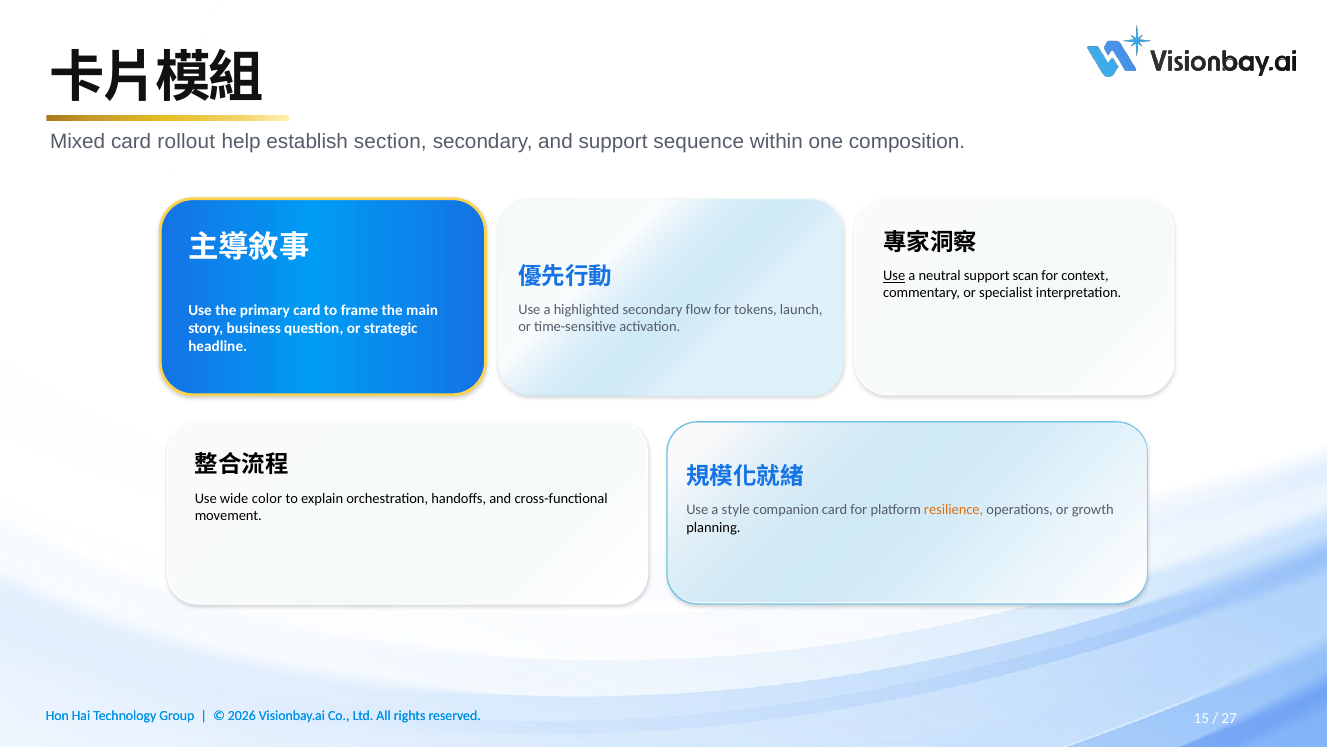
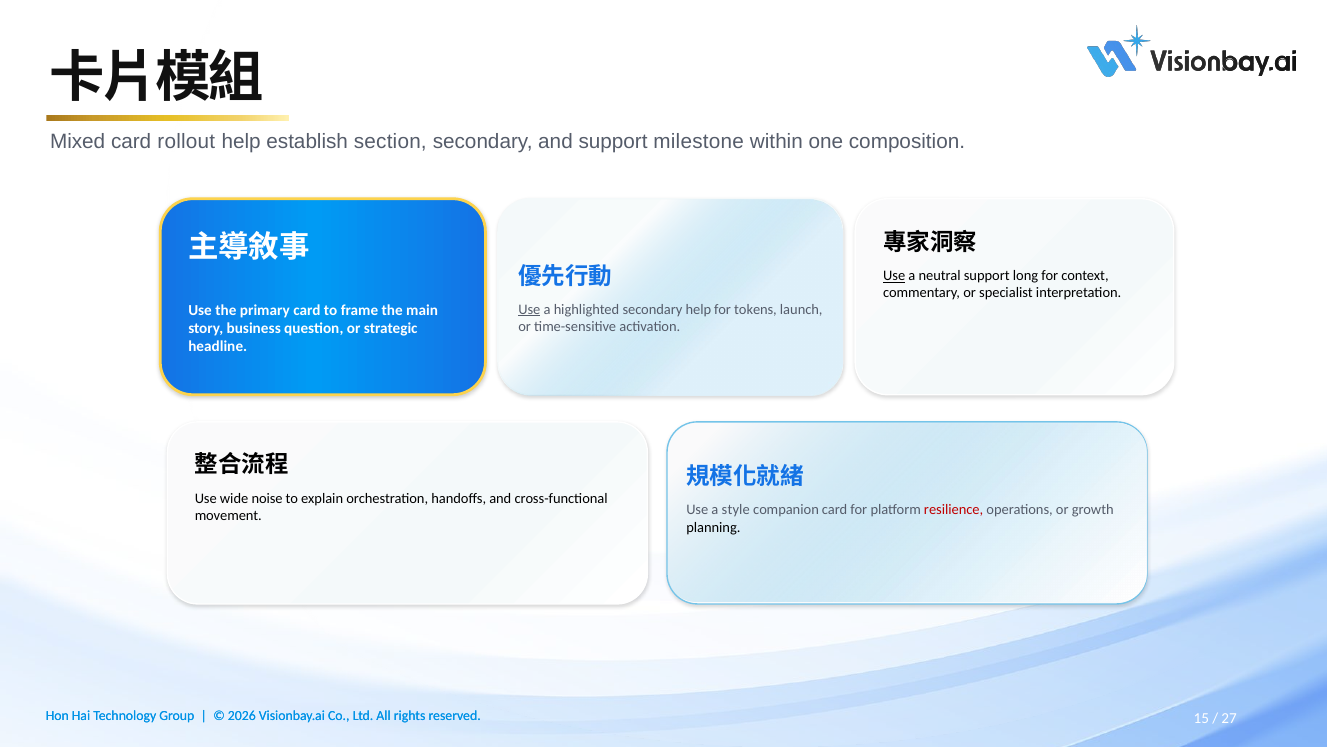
sequence: sequence -> milestone (699, 141)
scan: scan -> long (1026, 276)
Use underline: none -> present (529, 309)
secondary flow: flow -> help (698, 309)
color: color -> noise (267, 498)
resilience colour: orange -> red (954, 510)
